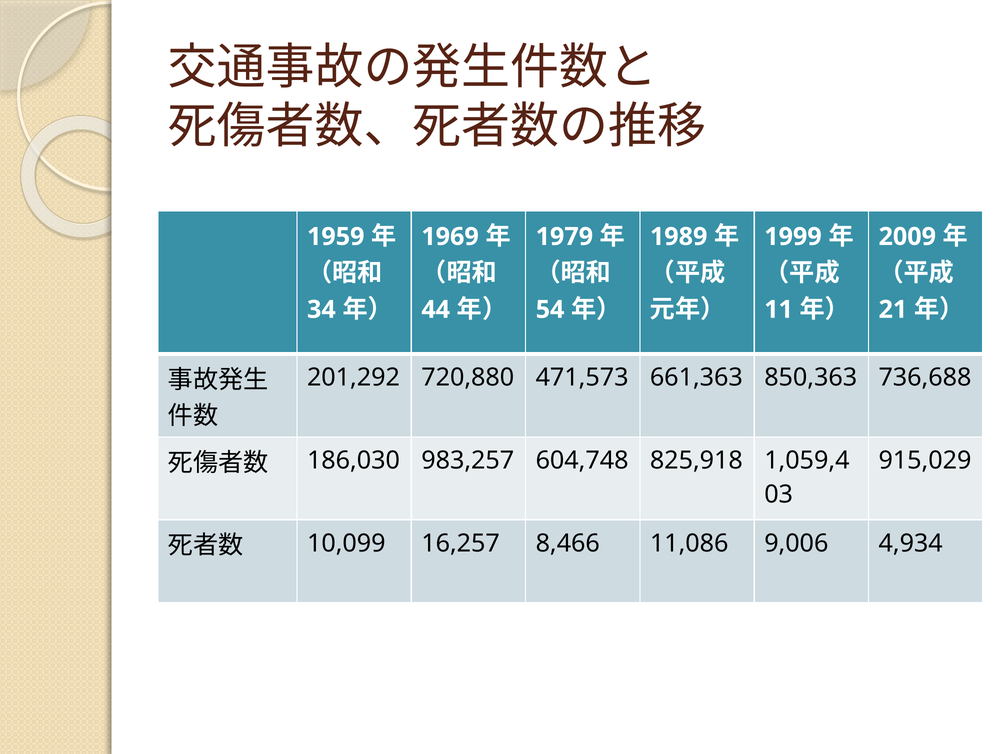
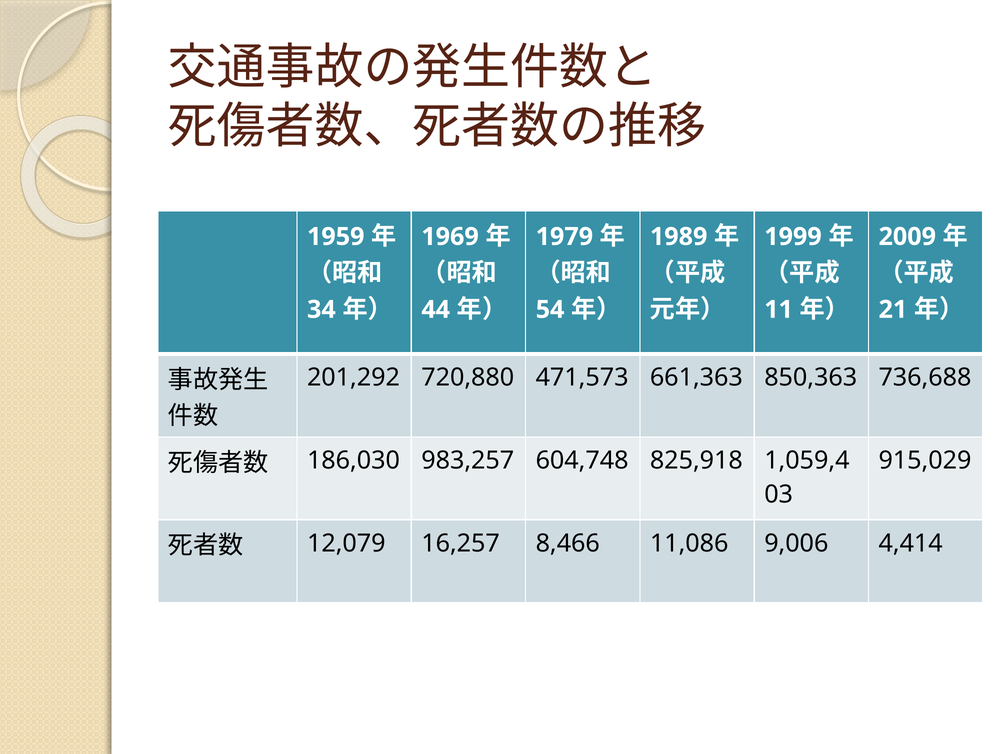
10,099: 10,099 -> 12,079 (346, 544)
4,934: 4,934 -> 4,414 (911, 544)
